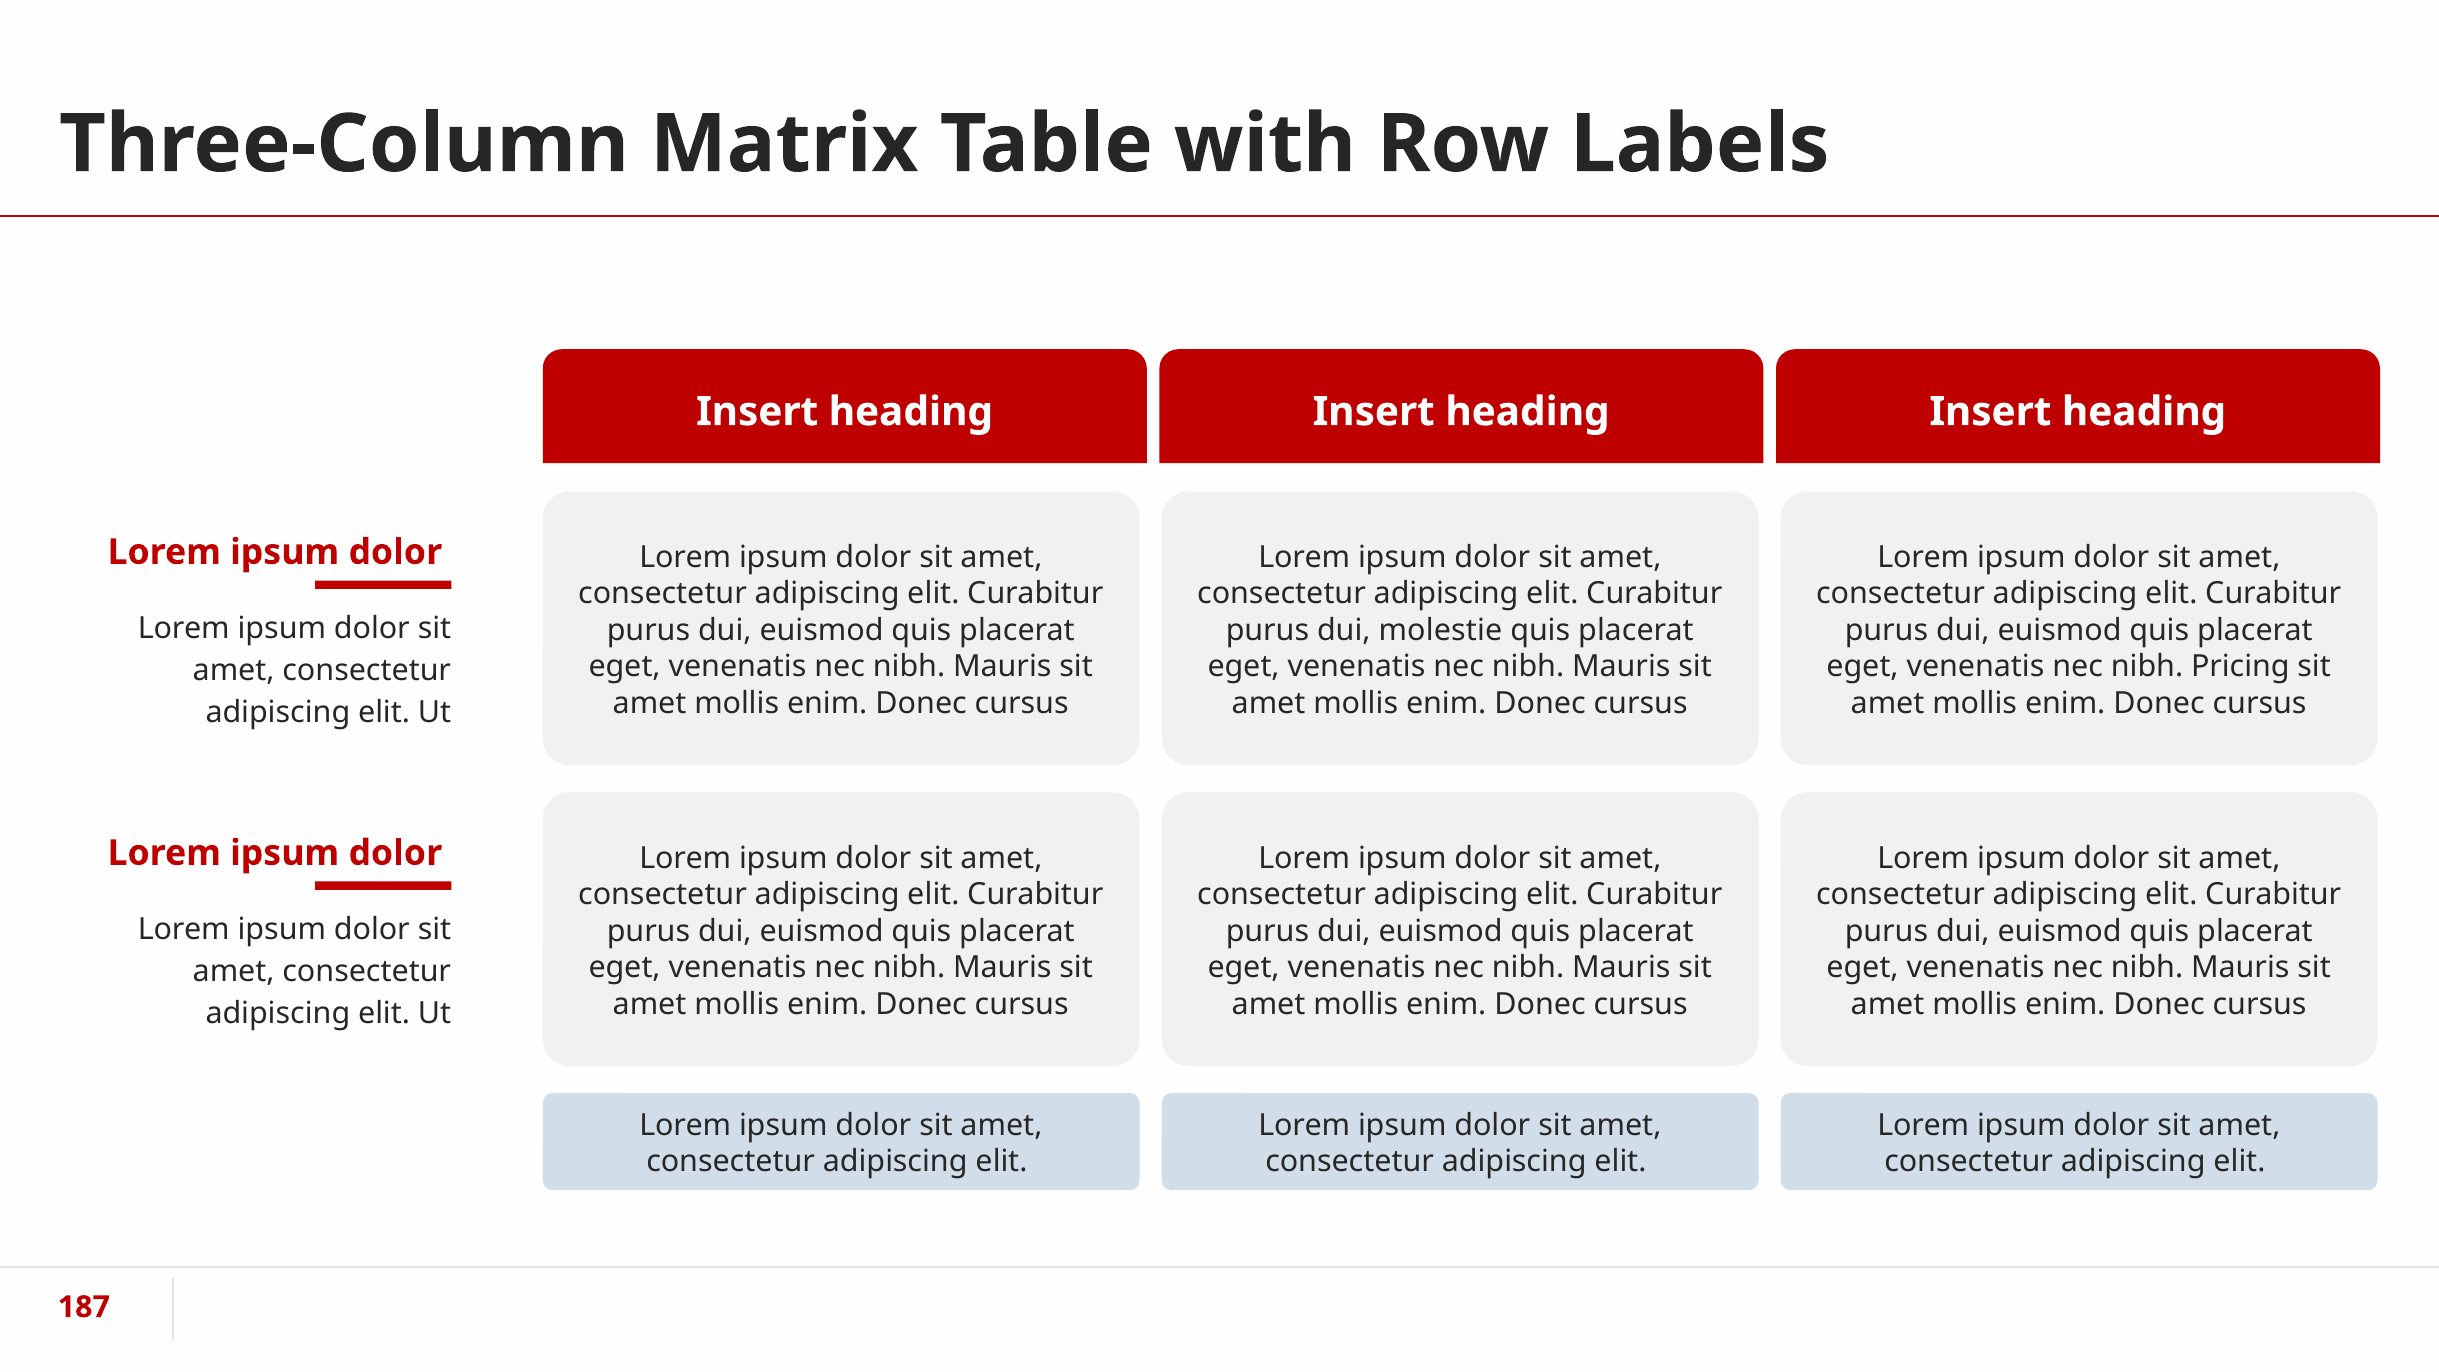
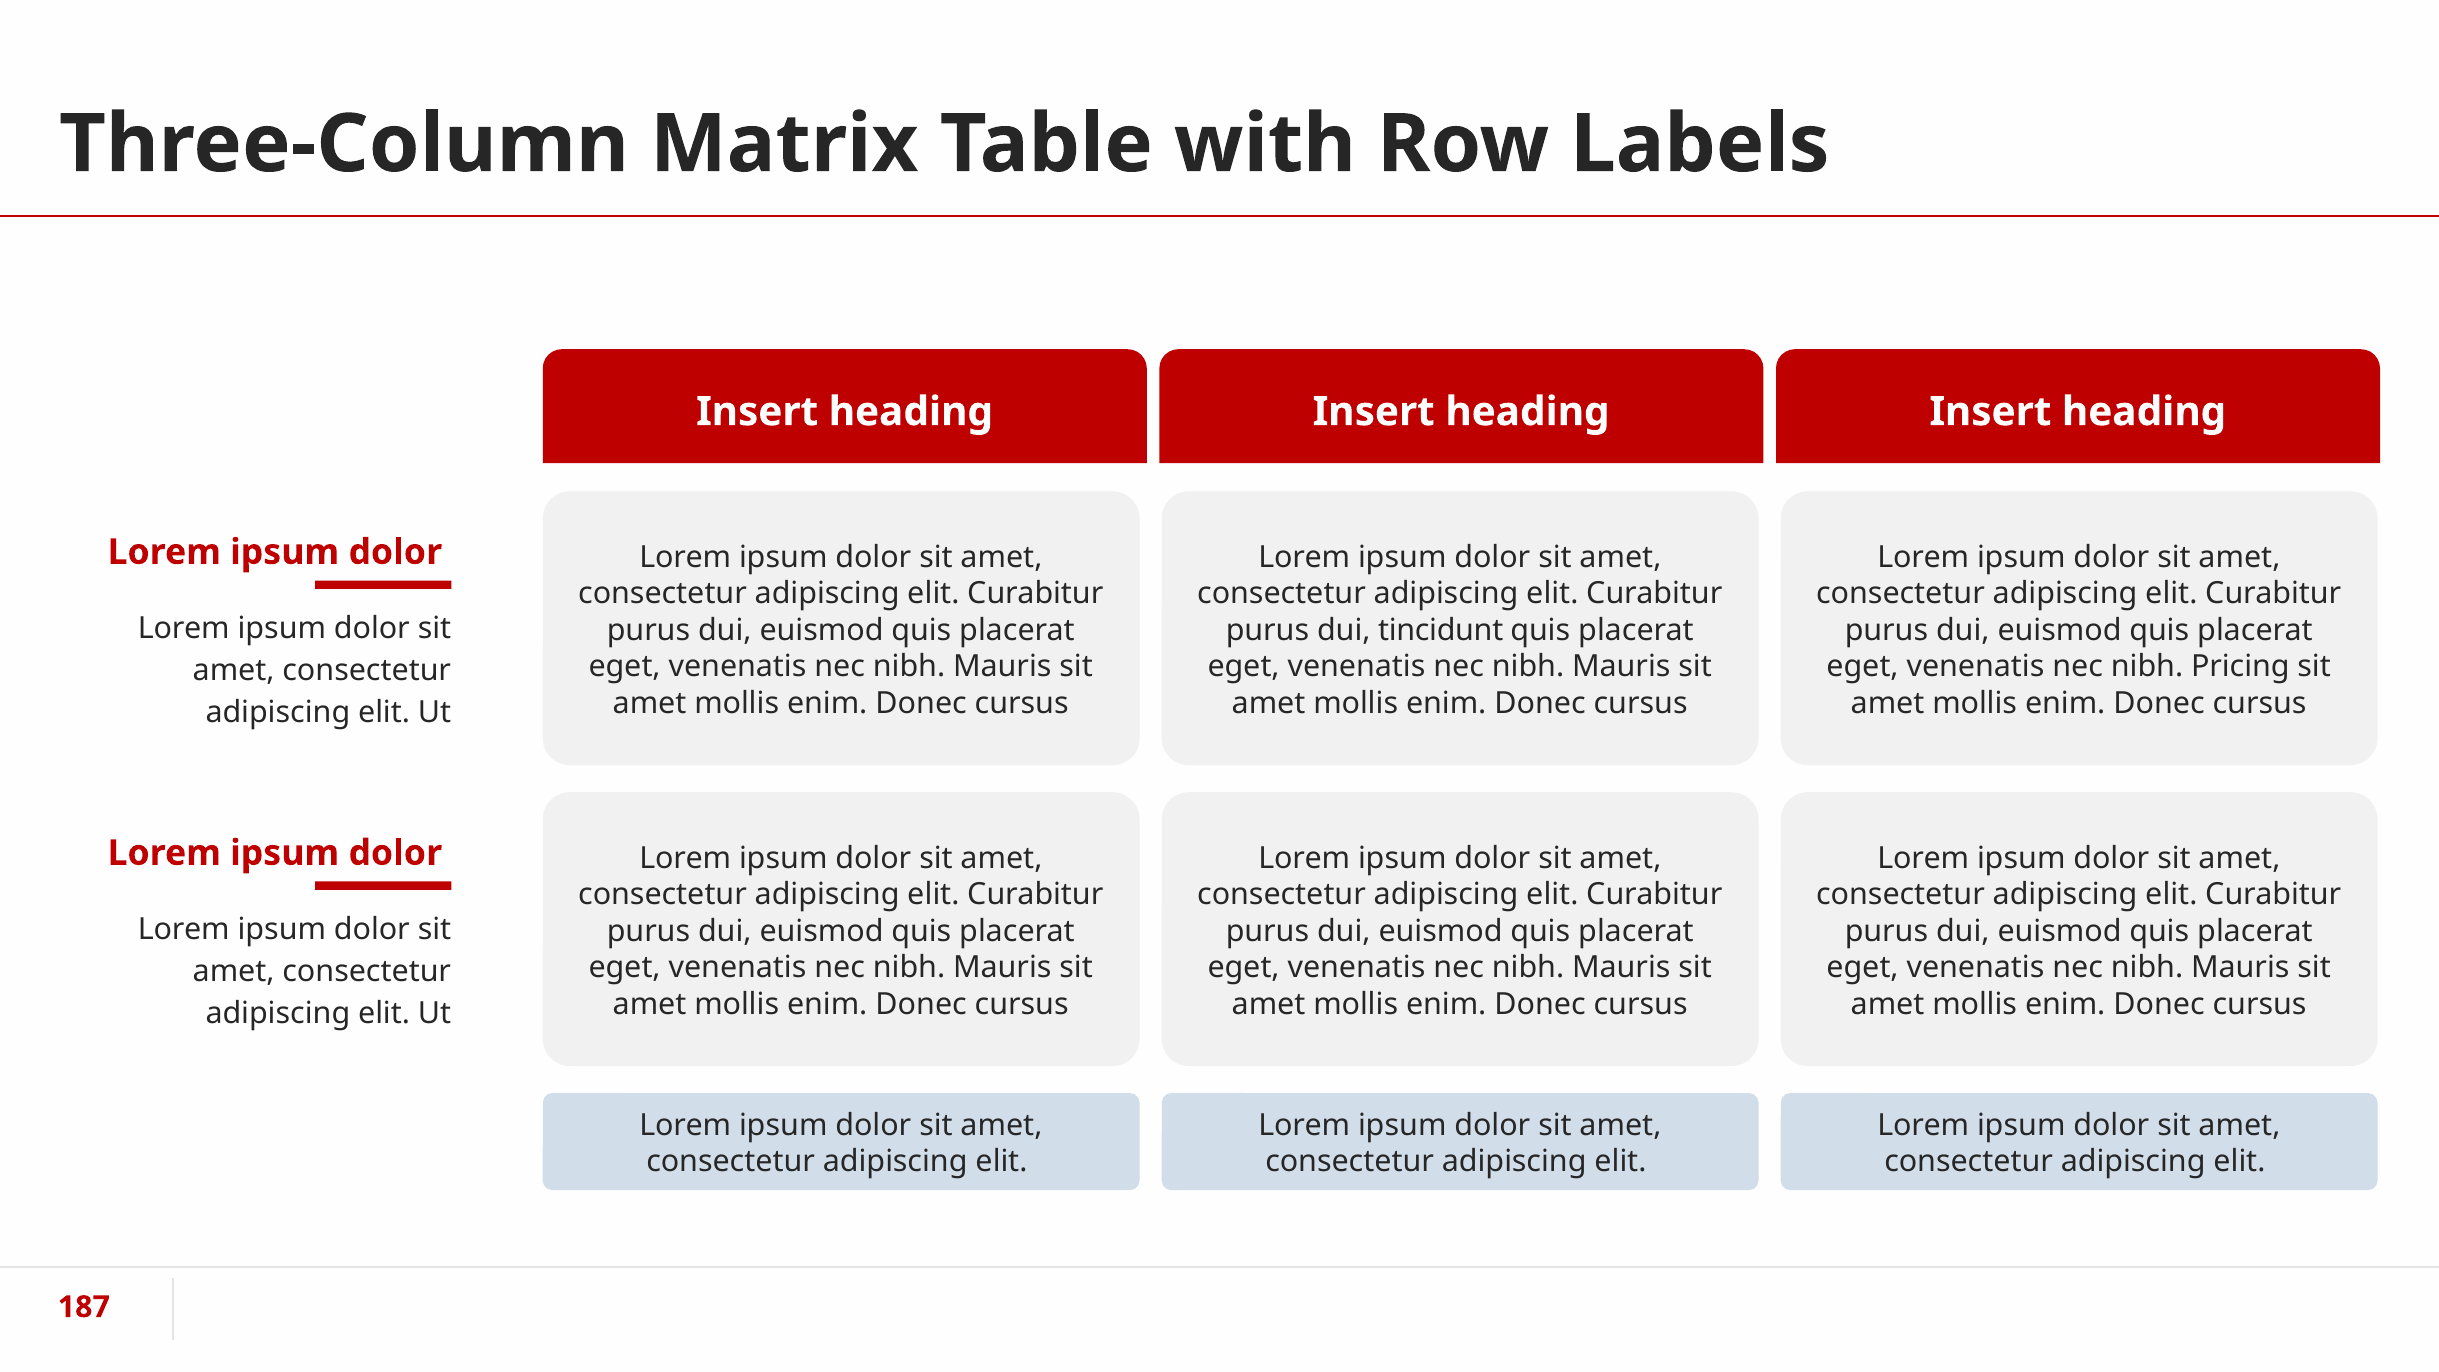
molestie: molestie -> tincidunt (1441, 630)
